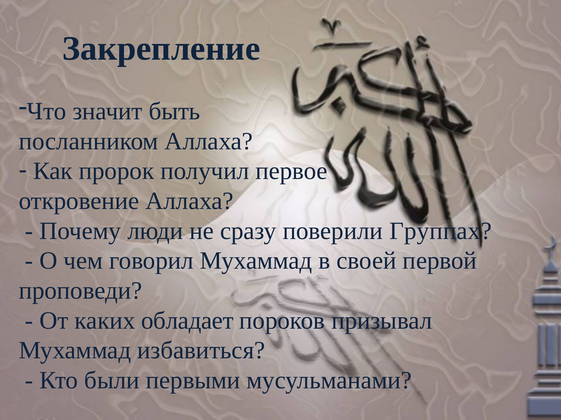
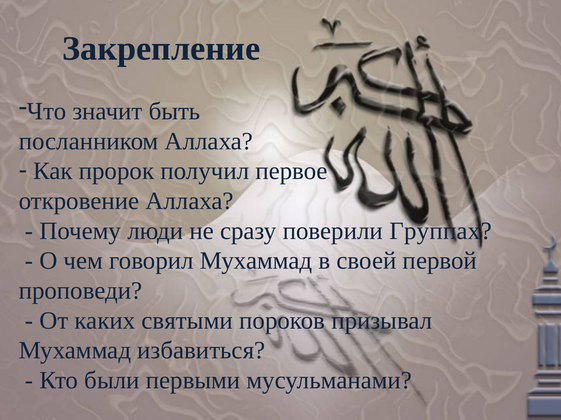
обладает: обладает -> святыми (187, 321)
